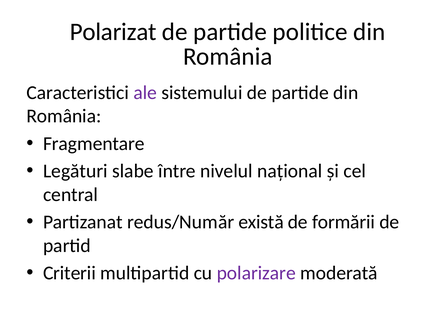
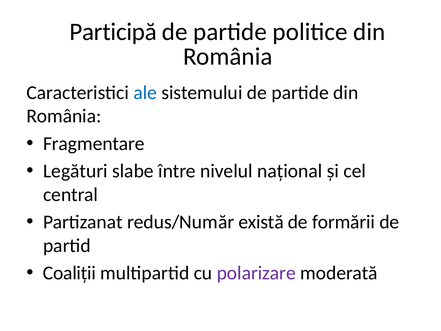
Polarizat: Polarizat -> Participă (113, 32)
ale colour: purple -> blue (145, 93)
Criterii: Criterii -> Coaliții (69, 273)
